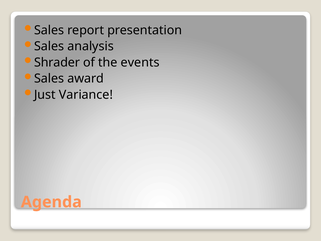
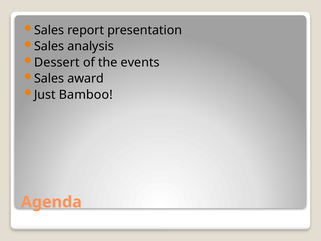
Shrader: Shrader -> Dessert (57, 62)
Variance: Variance -> Bamboo (86, 95)
